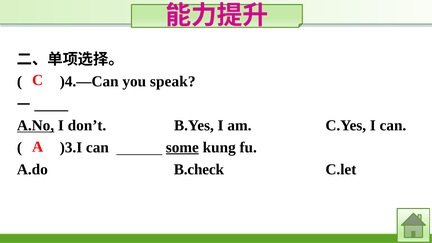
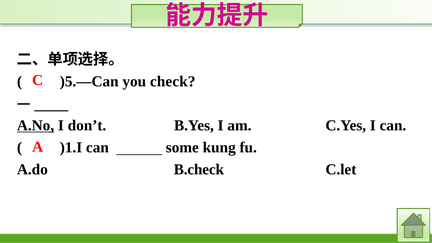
)4.—Can: )4.—Can -> )5.—Can (89, 82)
speak: speak -> check (173, 82)
)3.I: )3.I -> )1.I (71, 147)
some underline: present -> none (182, 147)
